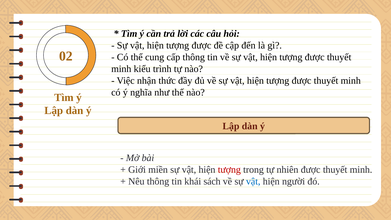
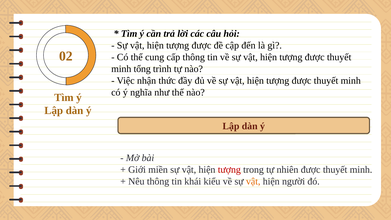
kiểu: kiểu -> tổng (142, 69)
sách: sách -> kiểu (212, 181)
vật colour: blue -> orange (253, 181)
